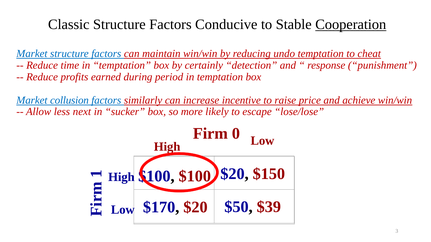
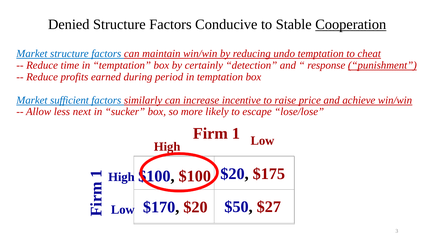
Classic: Classic -> Denied (69, 25)
punishment underline: none -> present (382, 65)
collusion: collusion -> sufficient (69, 100)
Firm 0: 0 -> 1 (236, 134)
$150: $150 -> $175 (269, 174)
$39: $39 -> $27 (269, 207)
